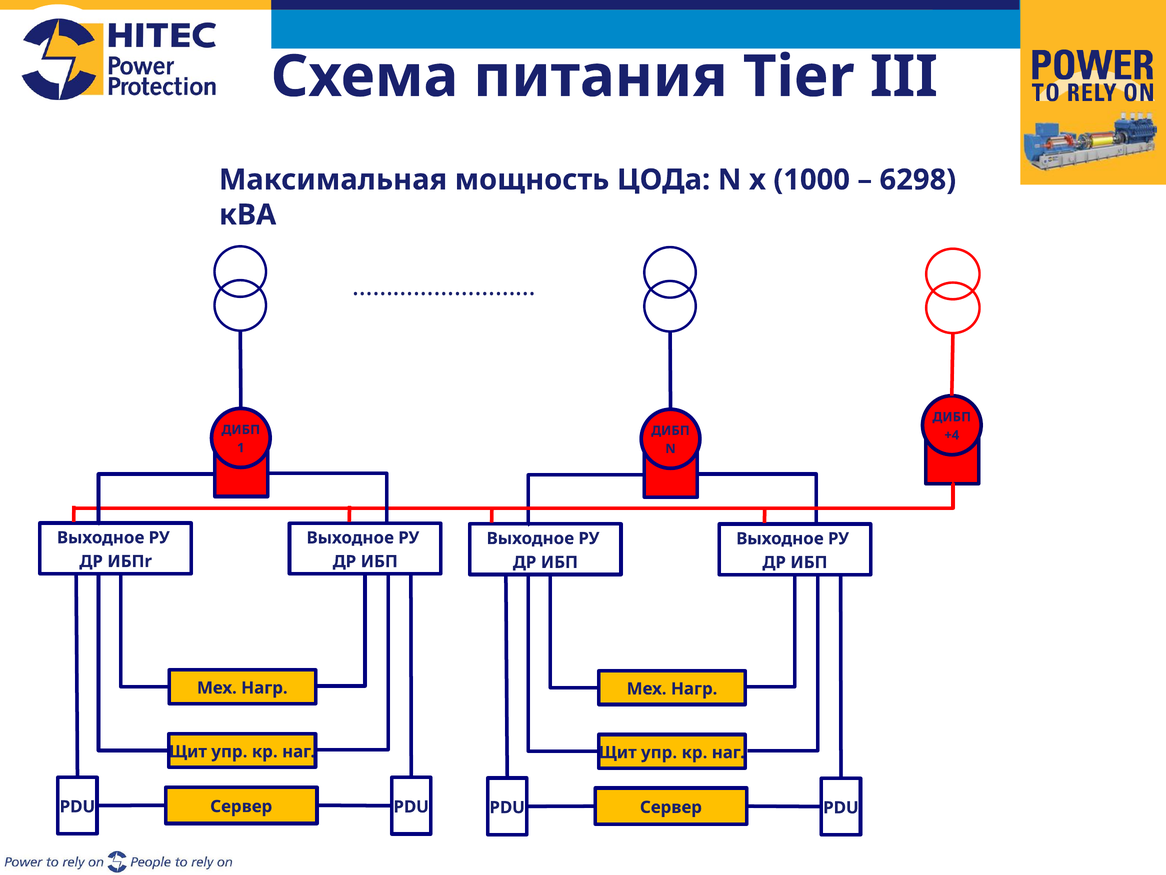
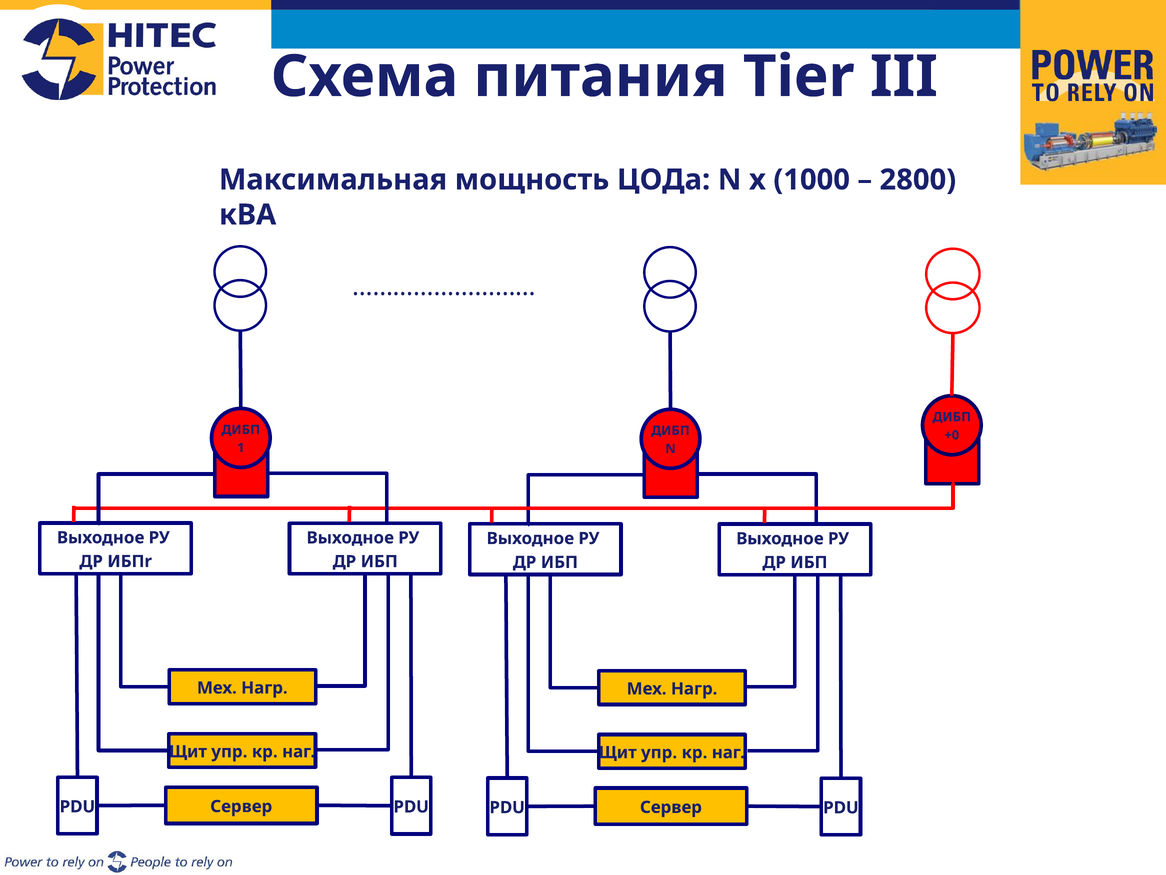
6298: 6298 -> 2800 (918, 180)
+4: +4 -> +0 (952, 435)
